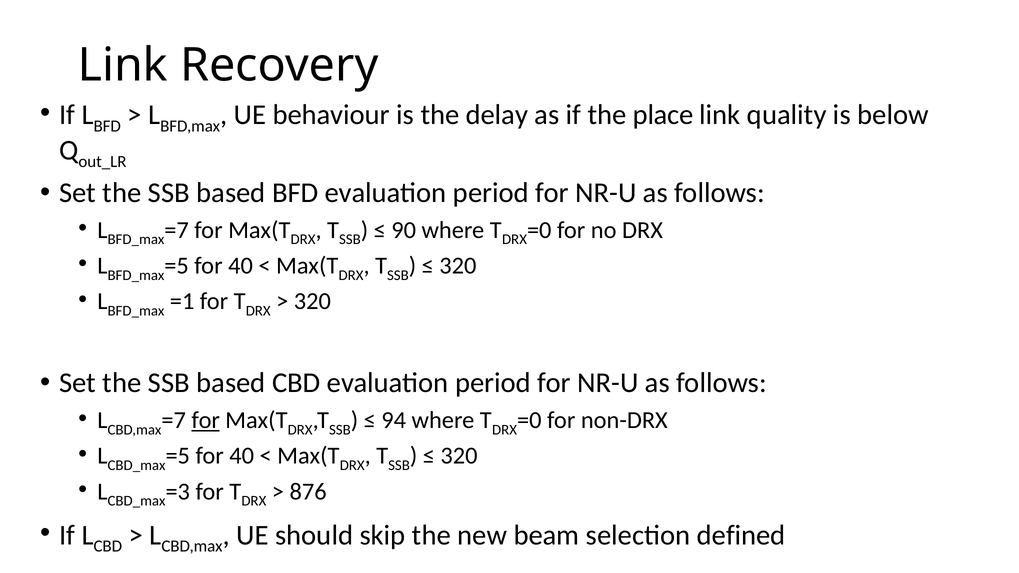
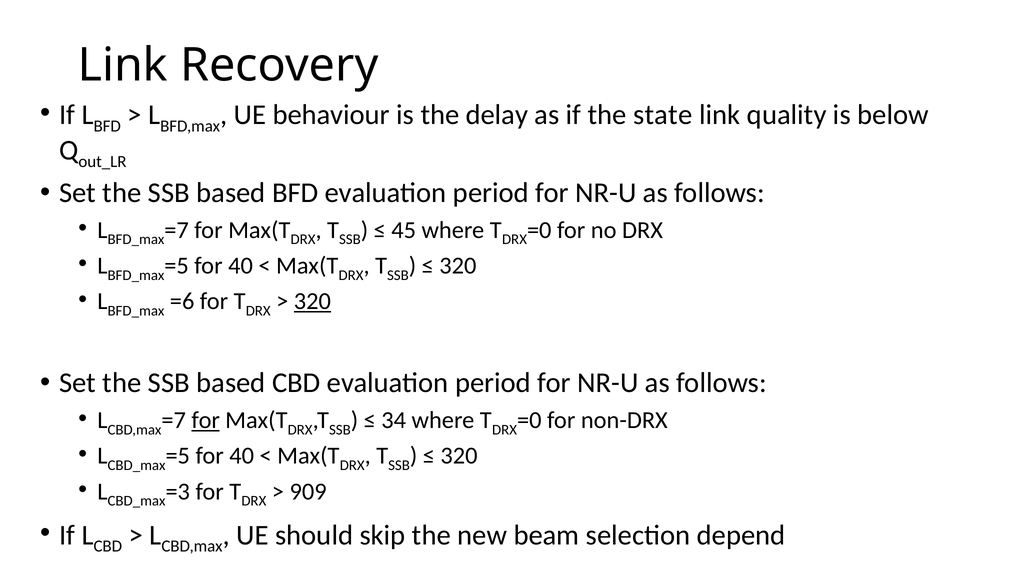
place: place -> state (663, 115)
90: 90 -> 45 (404, 230)
=1: =1 -> =6 (182, 301)
320 underline: none -> present (312, 301)
94: 94 -> 34 (394, 420)
876: 876 -> 909 (308, 492)
defined: defined -> depend (741, 535)
